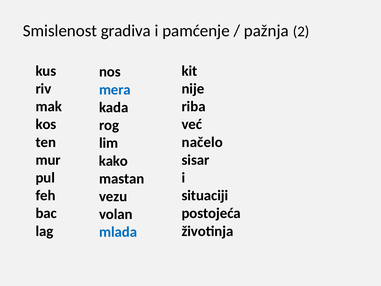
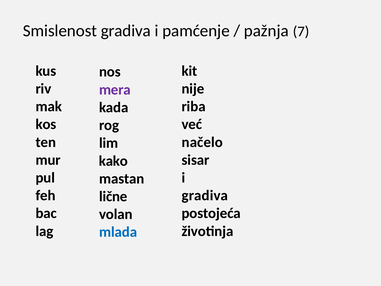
2: 2 -> 7 (301, 31)
mera colour: blue -> purple (115, 90)
situaciji: situaciji -> gradiva (205, 195)
vezu: vezu -> lične (113, 196)
